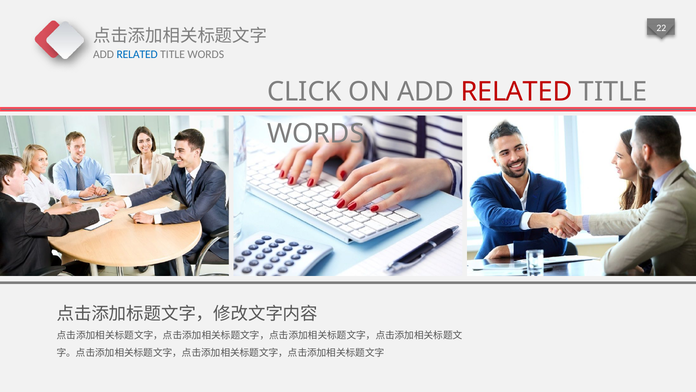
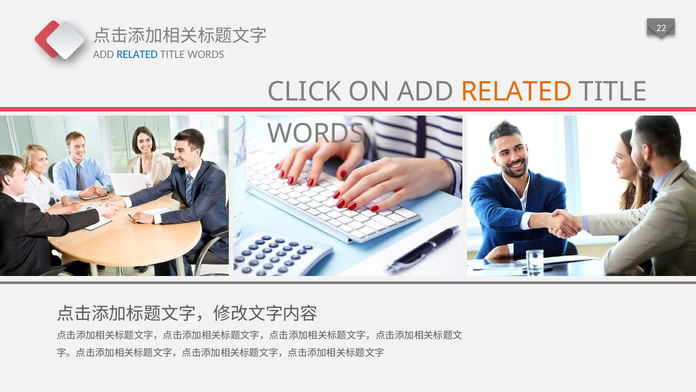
RELATED colour: red -> orange (516, 92)
